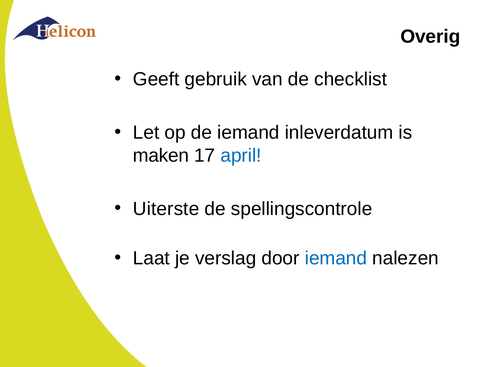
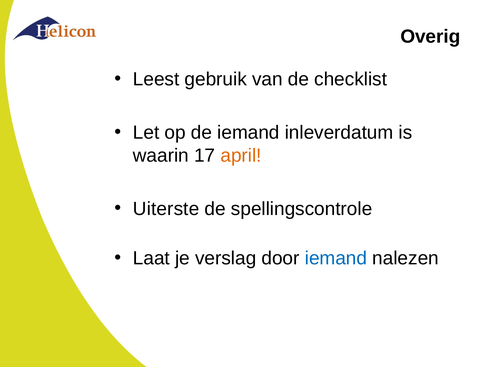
Geeft: Geeft -> Leest (156, 79)
maken: maken -> waarin (161, 155)
april colour: blue -> orange (241, 155)
